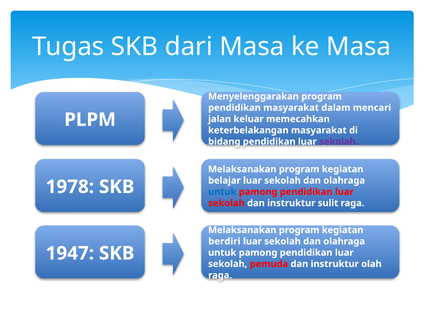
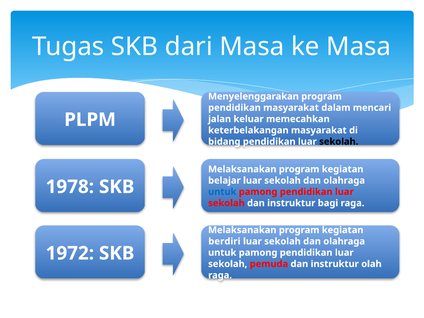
sekolah colour: purple -> black (339, 142)
sulit: sulit -> bagi (328, 203)
1947: 1947 -> 1972 (70, 253)
